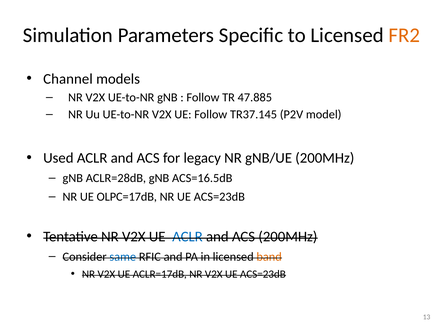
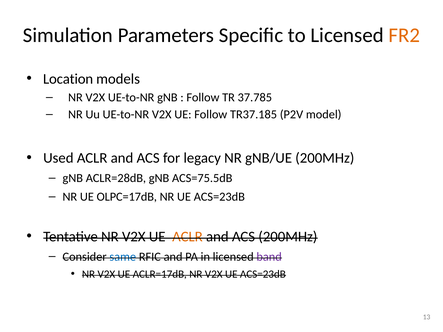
Channel: Channel -> Location (68, 79)
47.885: 47.885 -> 37.785 (255, 97)
TR37.145: TR37.145 -> TR37.185 (254, 115)
ACS=16.5dB: ACS=16.5dB -> ACS=75.5dB (202, 178)
ACLR colour: blue -> orange (187, 237)
band colour: orange -> purple (269, 257)
